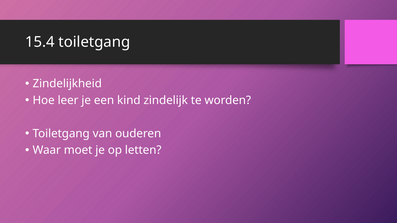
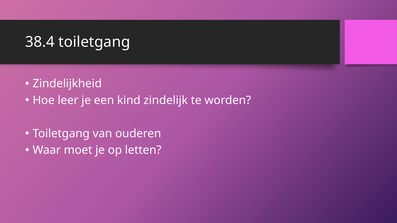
15.4: 15.4 -> 38.4 (40, 42)
